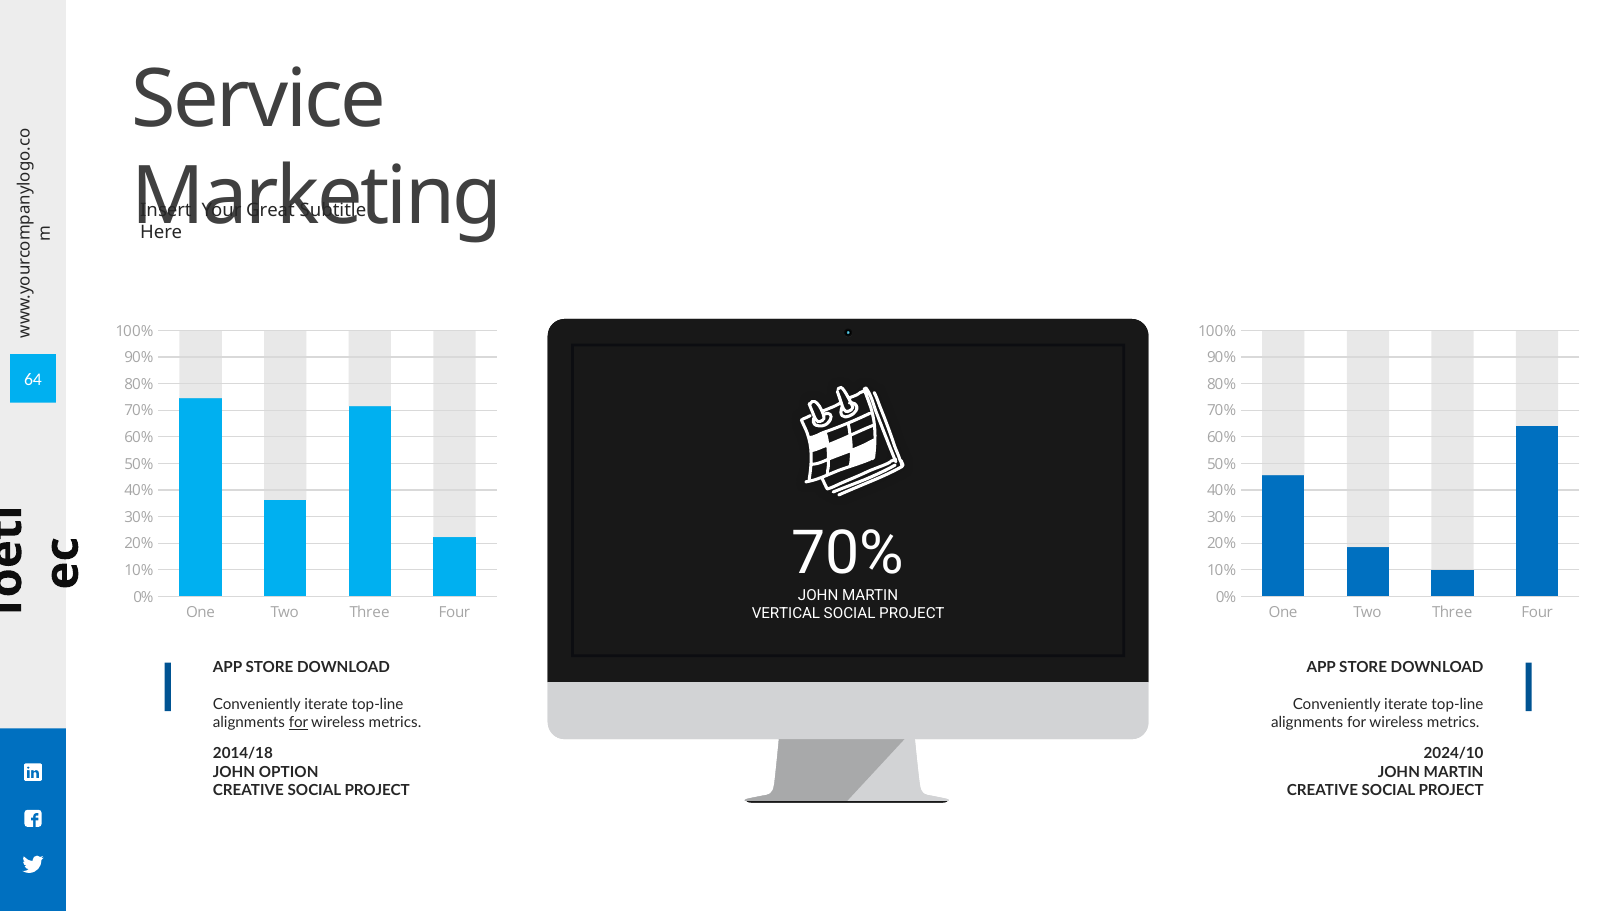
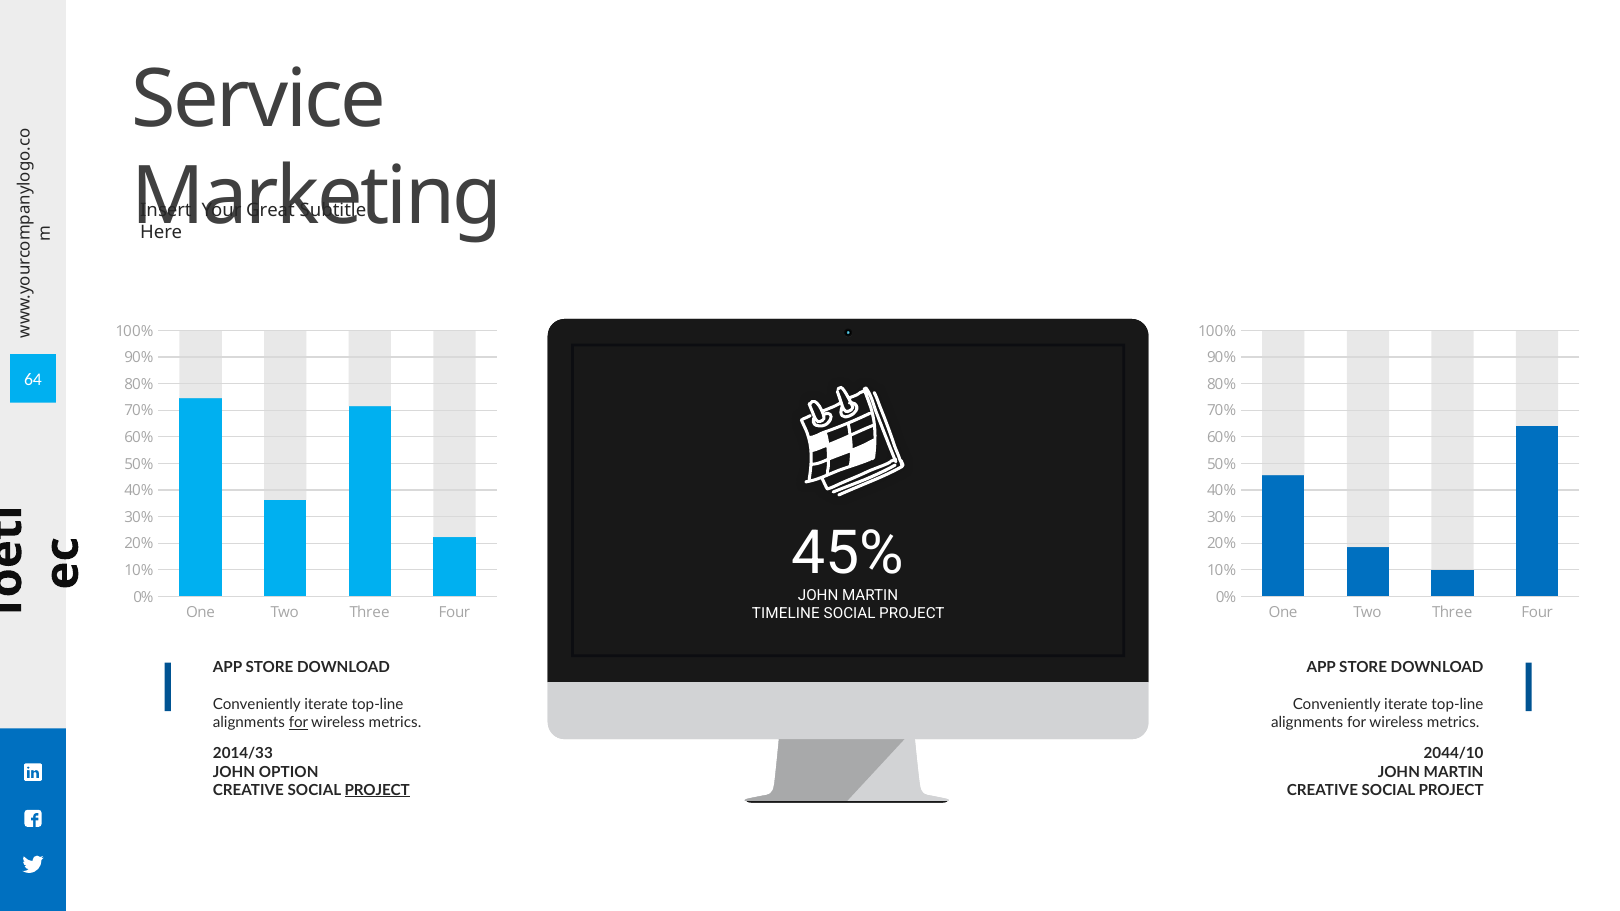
70%: 70% -> 45% (848, 553)
VERTICAL: VERTICAL -> TIMELINE (786, 614)
2014/18: 2014/18 -> 2014/33 (243, 754)
2024/10: 2024/10 -> 2044/10 (1454, 754)
PROJECT underline: none -> present (377, 791)
